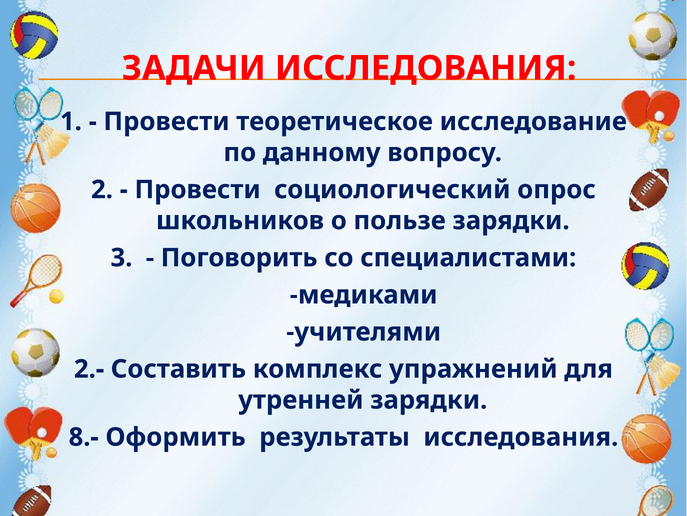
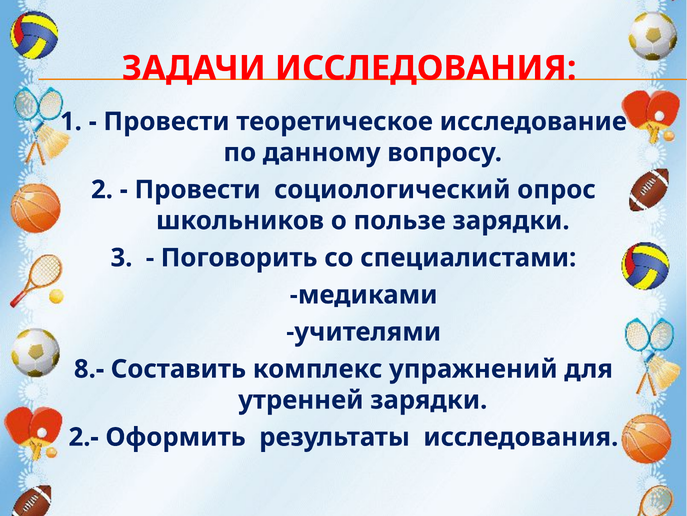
2.-: 2.- -> 8.- (89, 369)
8.-: 8.- -> 2.- (84, 437)
